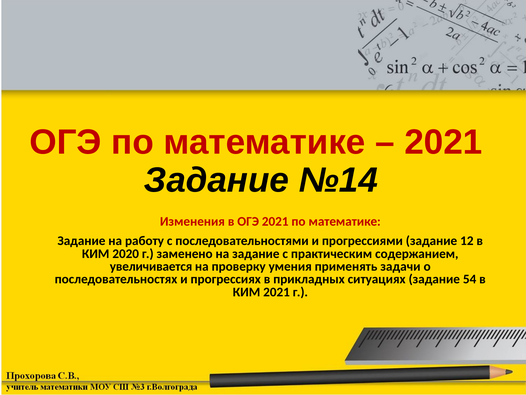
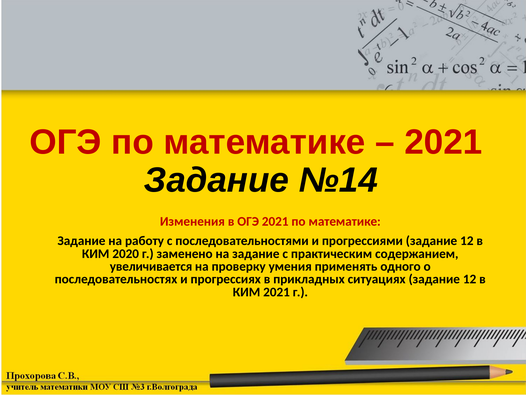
задачи: задачи -> одного (400, 266)
ситуациях задание 54: 54 -> 12 (470, 279)
